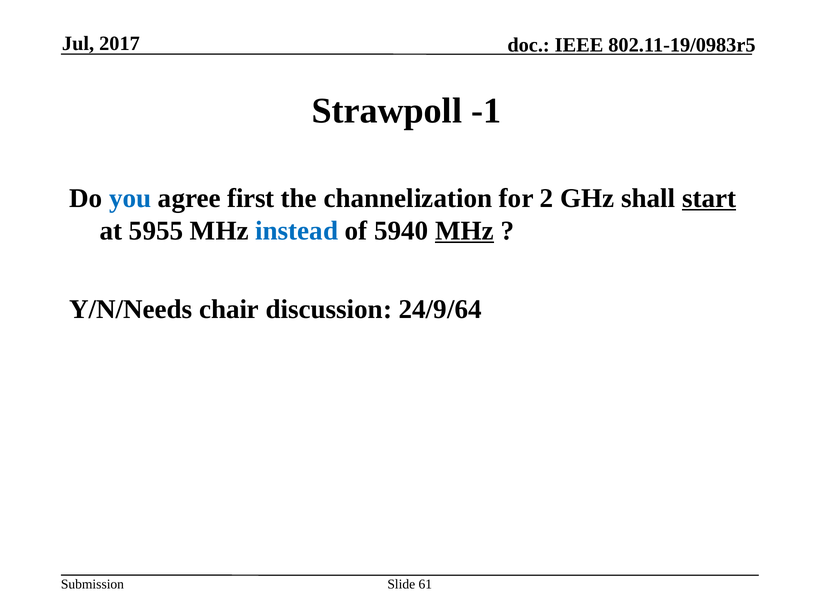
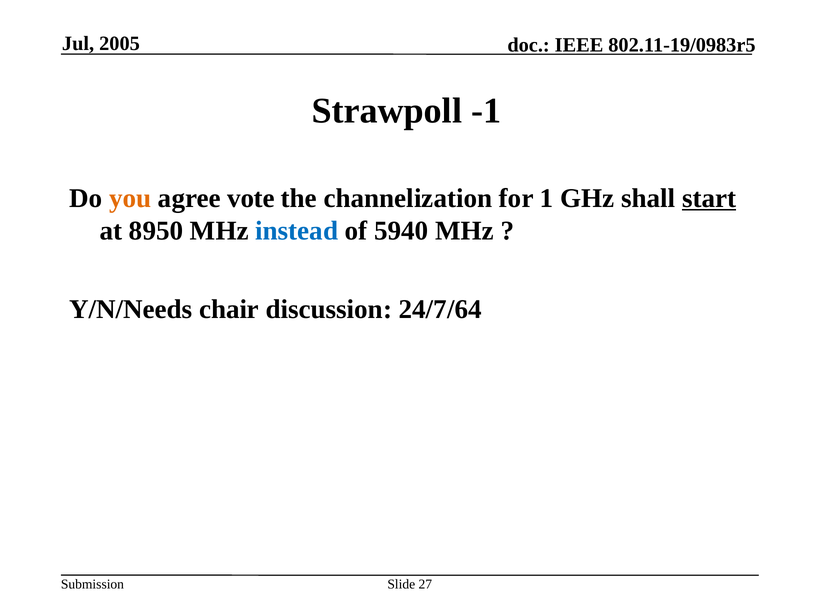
2017: 2017 -> 2005 (120, 43)
you colour: blue -> orange (130, 198)
first: first -> vote (251, 198)
2: 2 -> 1 (547, 198)
5955: 5955 -> 8950 (156, 231)
MHz underline: present -> none (464, 231)
24/9/64: 24/9/64 -> 24/7/64 (440, 310)
61: 61 -> 27 (425, 585)
